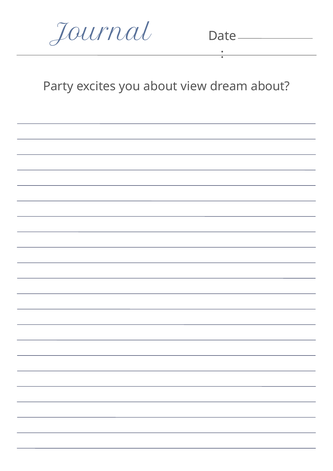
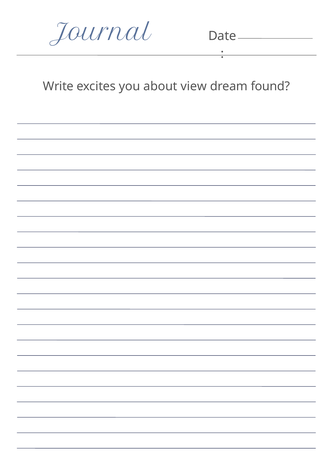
Party: Party -> Write (58, 86)
dream about: about -> found (270, 86)
